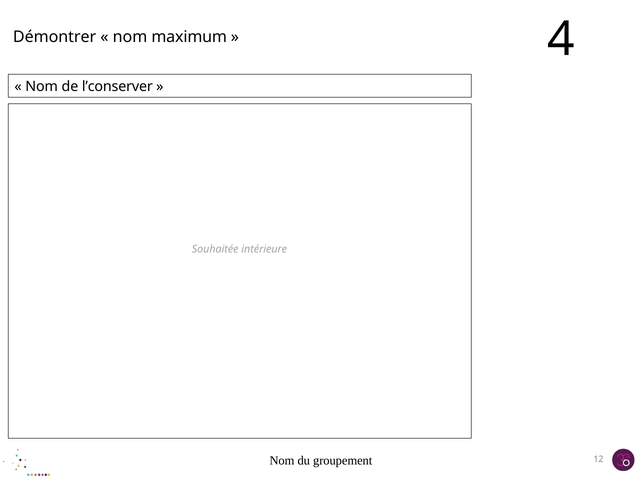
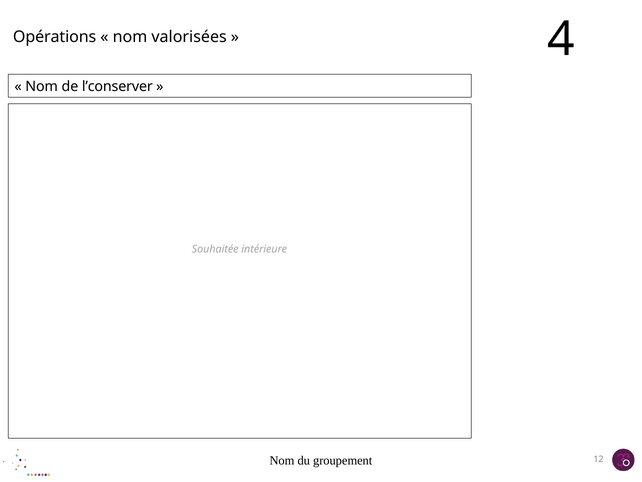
Démontrer: Démontrer -> Opérations (55, 37)
maximum: maximum -> valorisées (189, 37)
